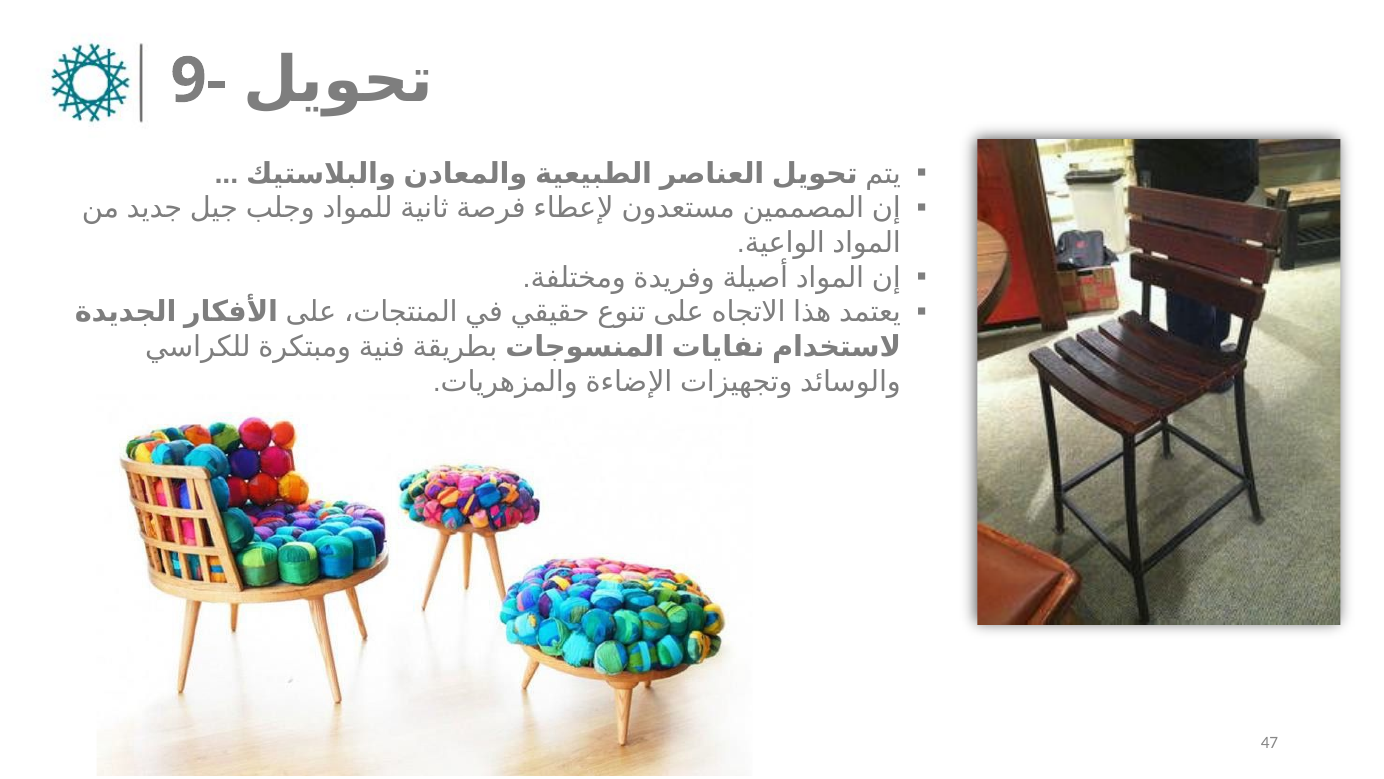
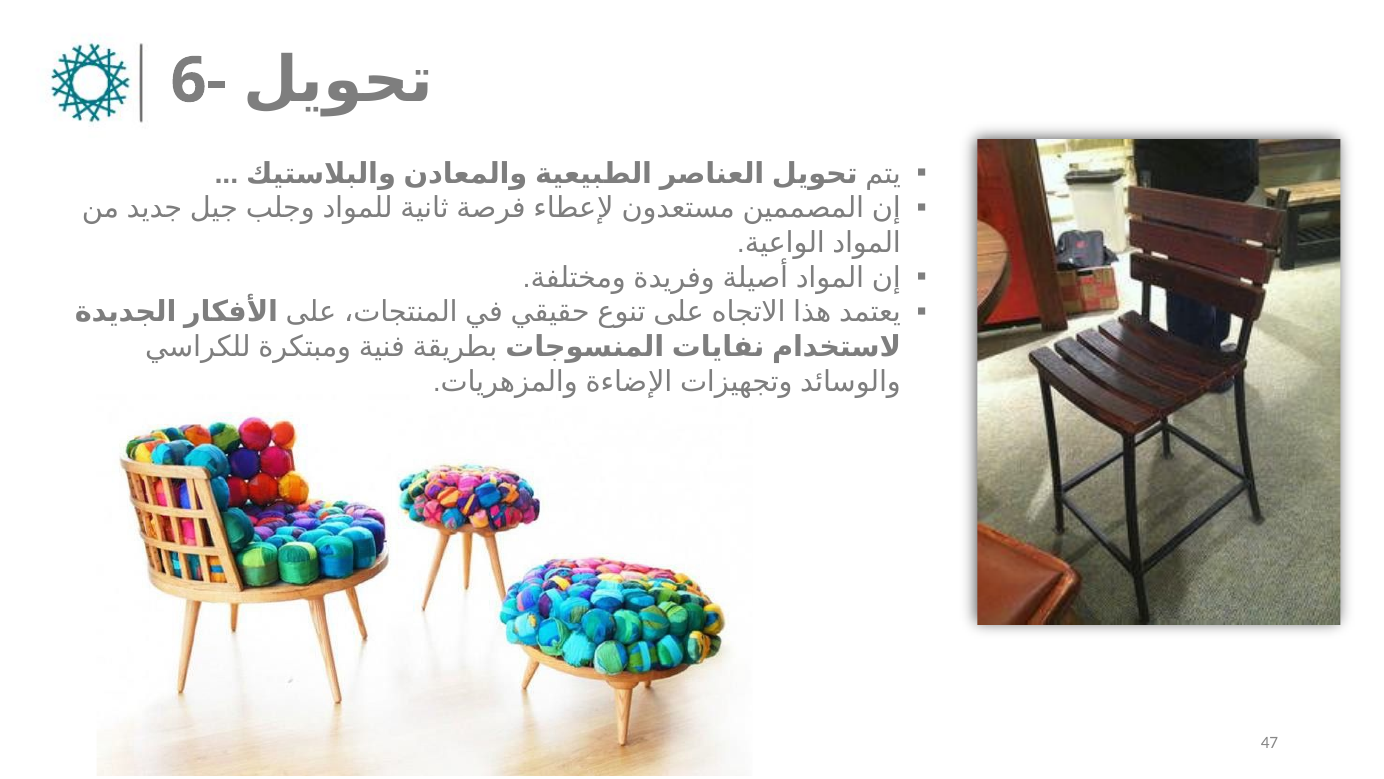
9-: 9- -> 6- (199, 81)
